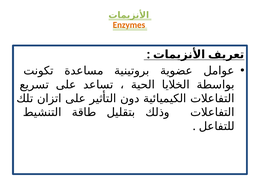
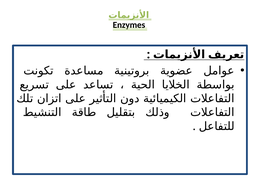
Enzymes colour: orange -> black (129, 25)
